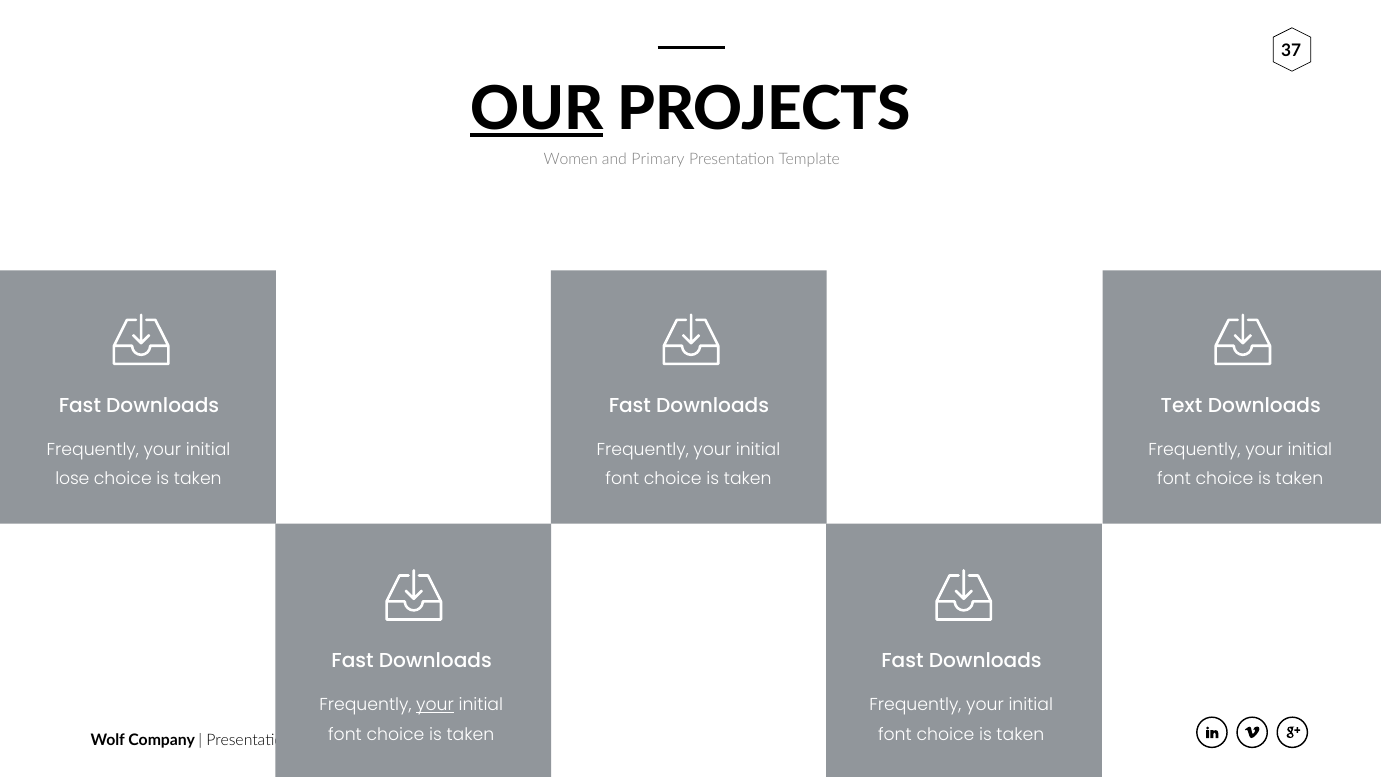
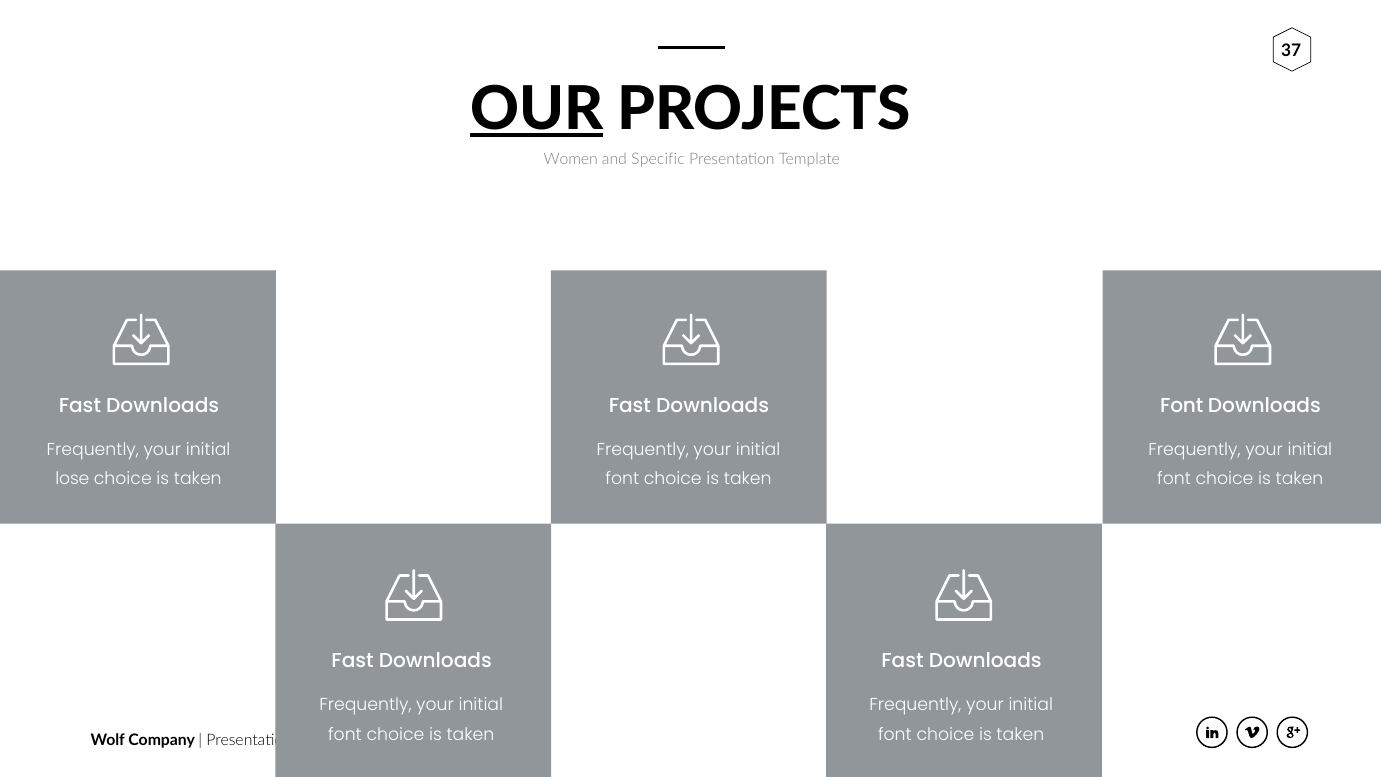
Primary: Primary -> Specific (658, 159)
Text: Text -> Font (1182, 405)
your underline: present -> none (435, 705)
